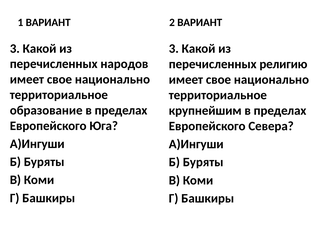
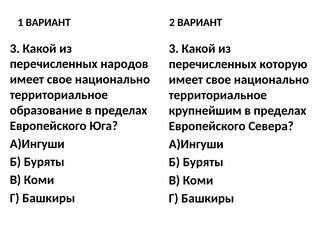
религию: религию -> которую (283, 64)
